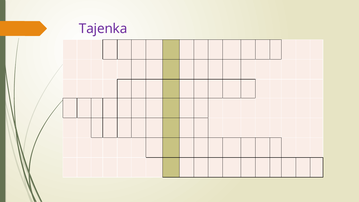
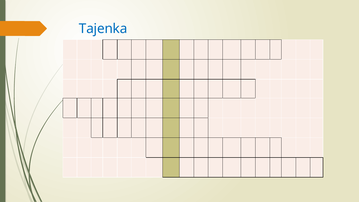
Tajenka colour: purple -> blue (103, 29)
